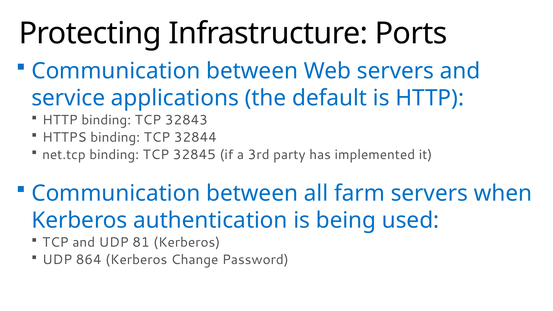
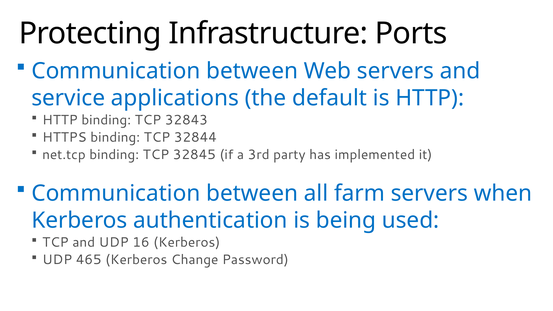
81: 81 -> 16 (141, 242)
864: 864 -> 465 (89, 260)
